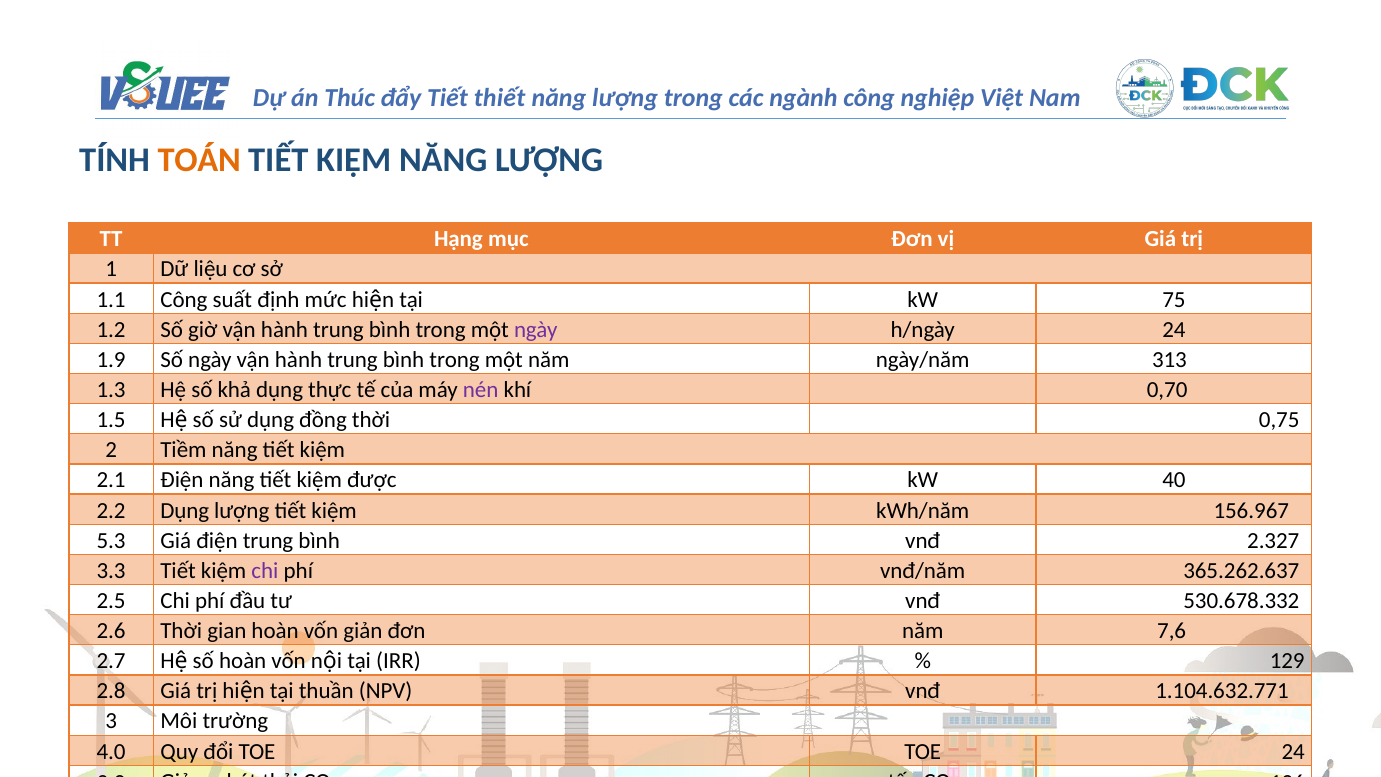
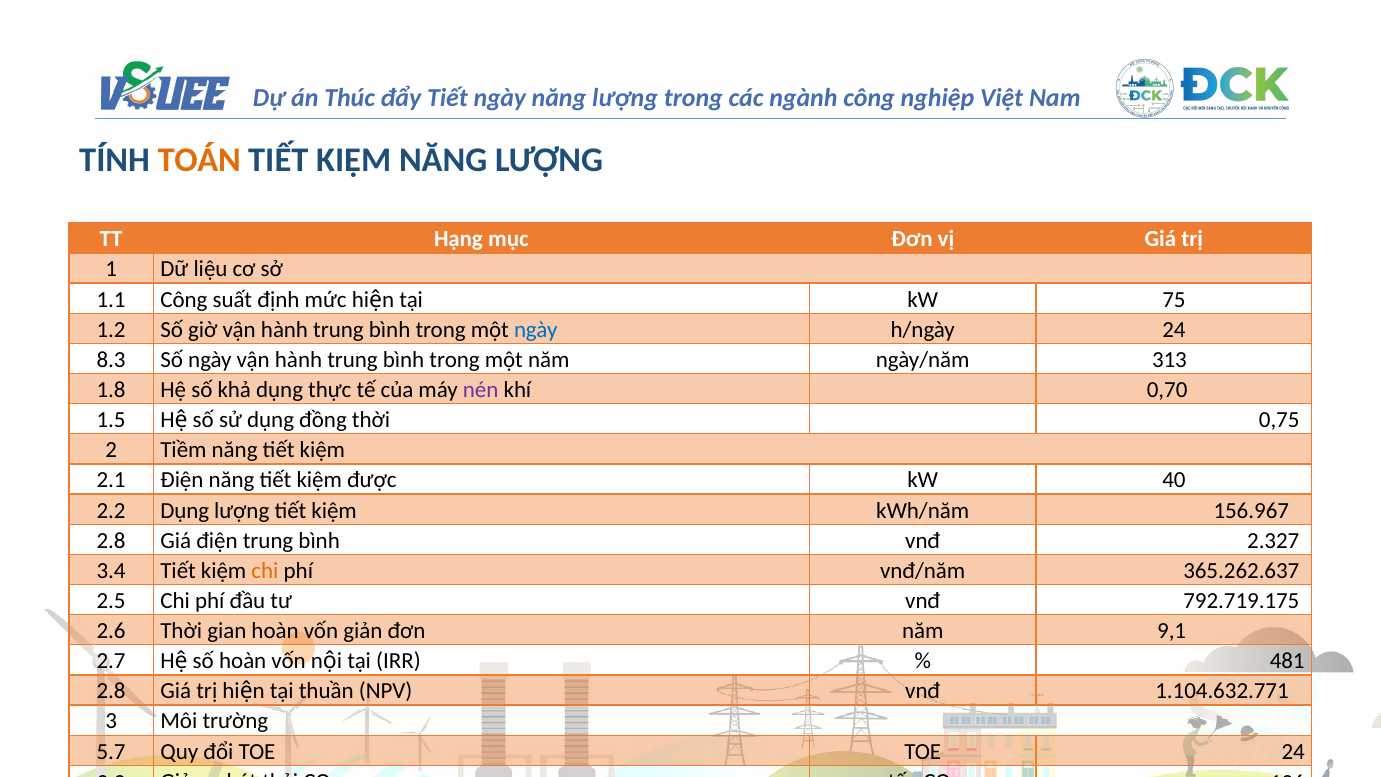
Tiết thiết: thiết -> ngày (500, 98)
ngày colour: purple -> blue (536, 329)
1.9: 1.9 -> 8.3 (111, 360)
1.3: 1.3 -> 1.8 (111, 390)
5.3: 5.3 -> 2.8 (111, 540)
3.3: 3.3 -> 3.4 (111, 571)
chi colour: purple -> orange (265, 571)
530.678.332: 530.678.332 -> 792.719.175 (1241, 601)
7,6: 7,6 -> 9,1 (1172, 631)
129: 129 -> 481 (1287, 661)
4.0: 4.0 -> 5.7 (111, 751)
